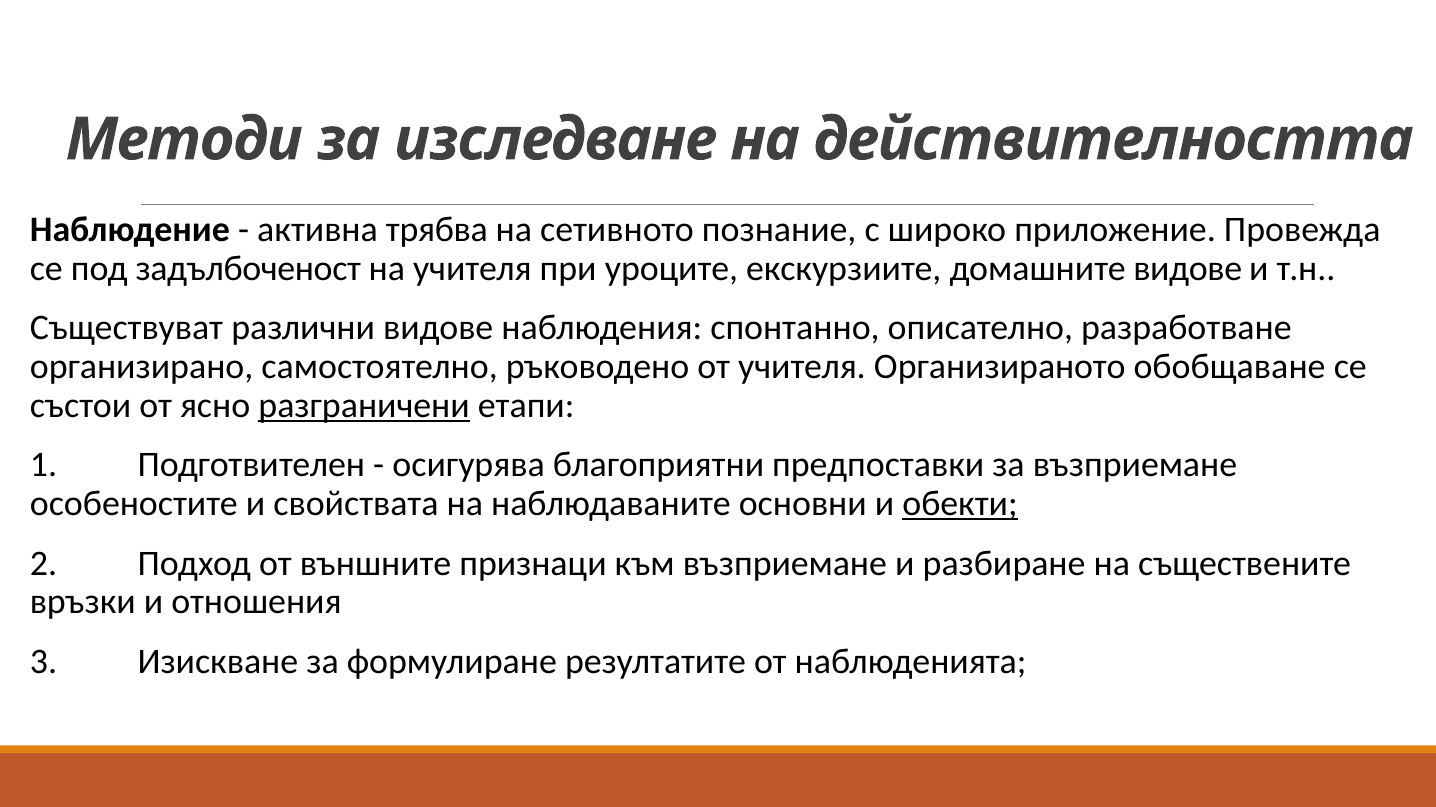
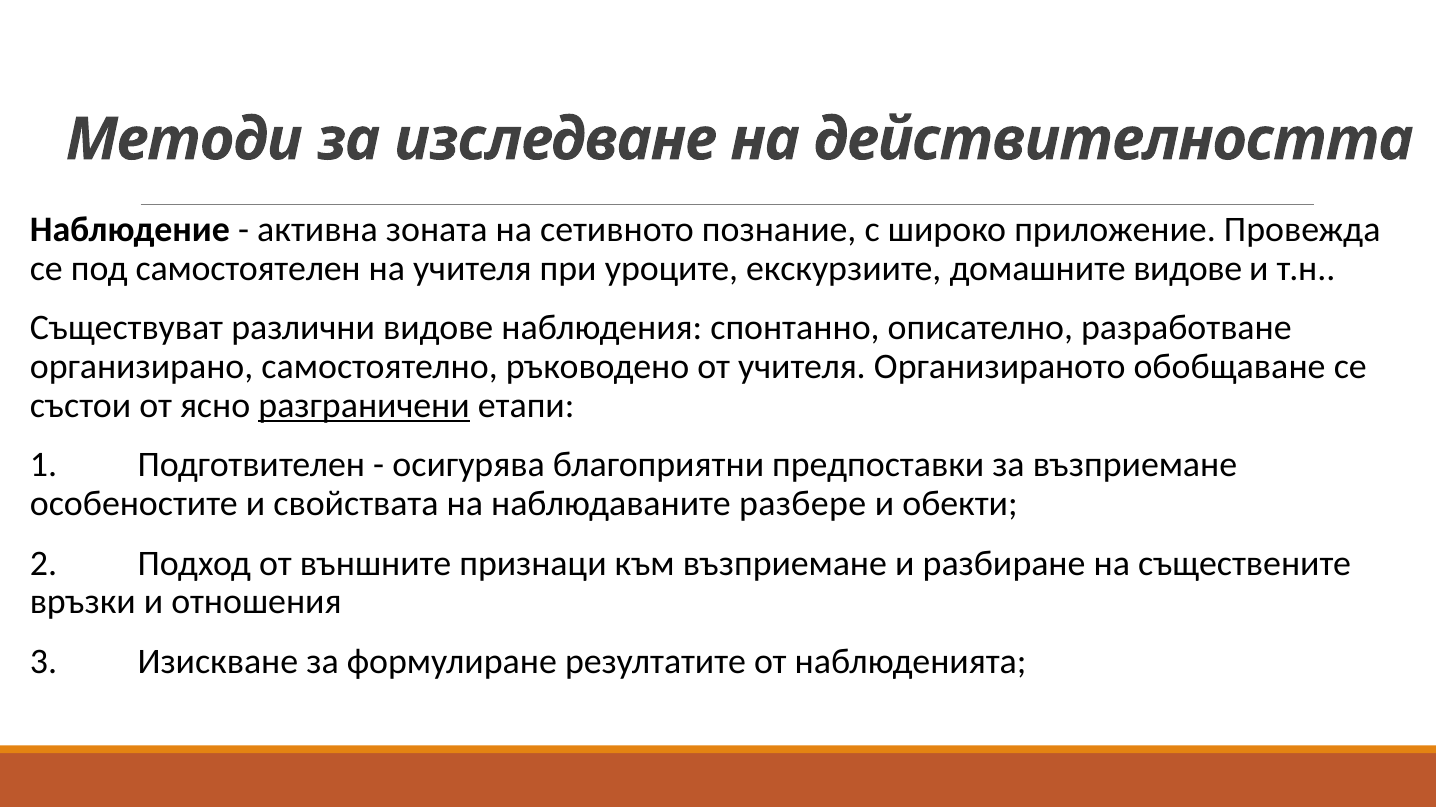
трябва: трябва -> зоната (437, 230)
задълбоченост: задълбоченост -> самостоятелен (248, 269)
основни: основни -> разбере (803, 504)
обекти underline: present -> none (960, 504)
